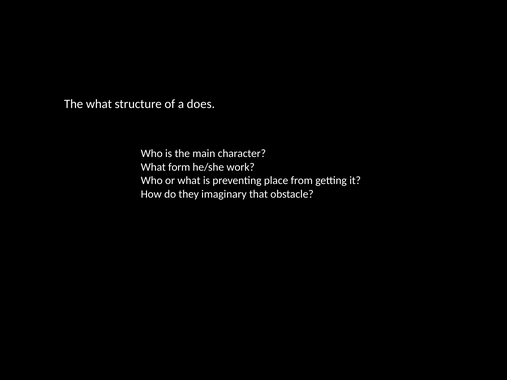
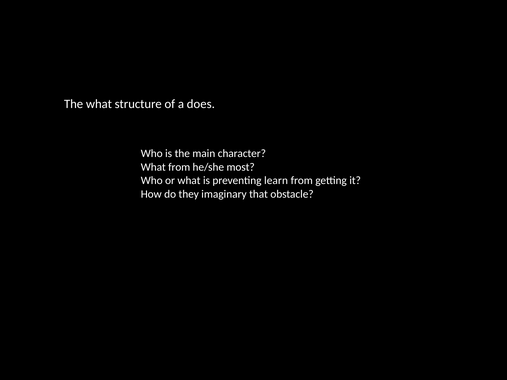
What form: form -> from (179, 167)
work: work -> most (241, 167)
place: place -> learn (276, 181)
